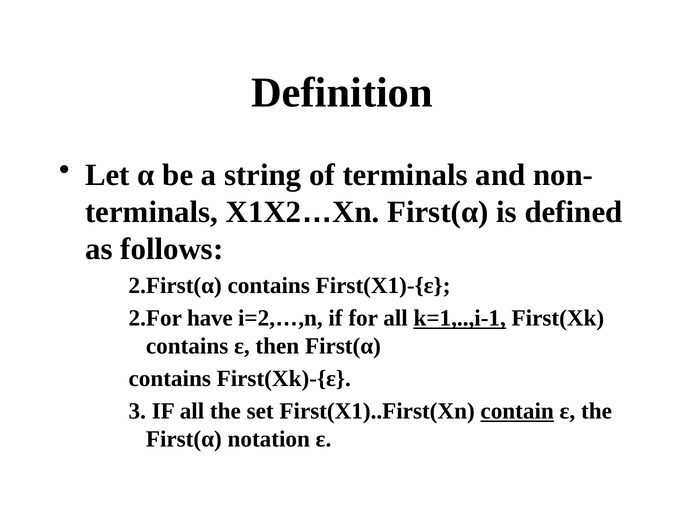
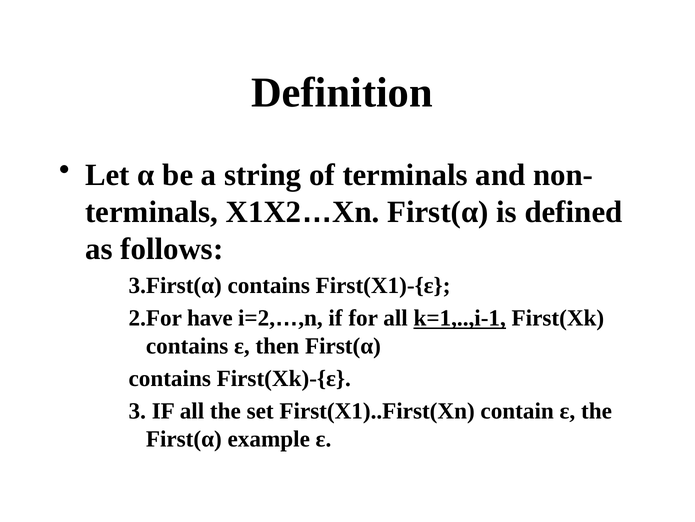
2.First(α: 2.First(α -> 3.First(α (175, 285)
contain underline: present -> none (517, 411)
notation: notation -> example (269, 438)
